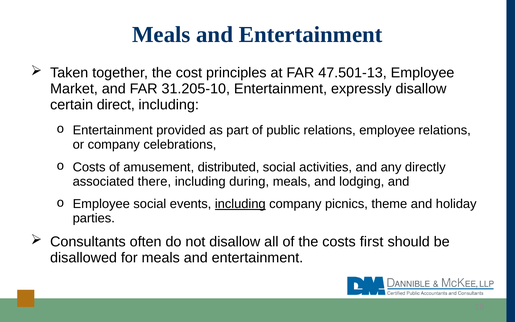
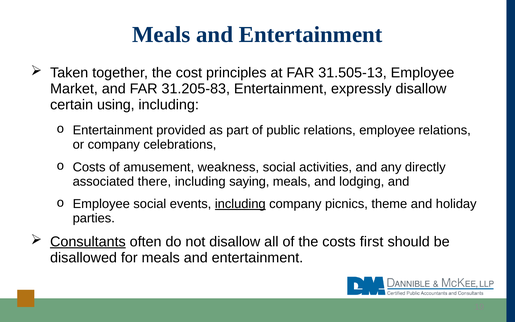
47.501-13: 47.501-13 -> 31.505-13 (353, 73)
31.205-10: 31.205-10 -> 31.205-83 (196, 89)
direct: direct -> using (116, 105)
distributed: distributed -> weakness (228, 167)
during: during -> saying (249, 181)
Consultants underline: none -> present (88, 242)
